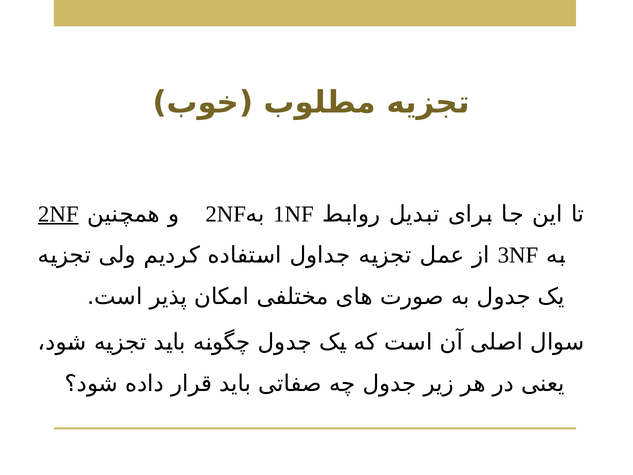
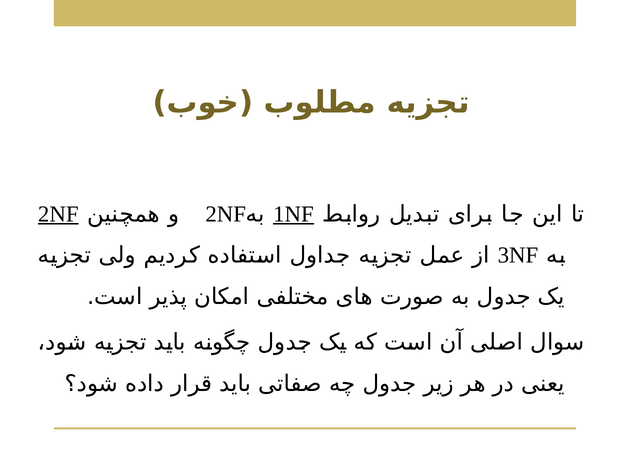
1NF underline: none -> present (294, 214)
